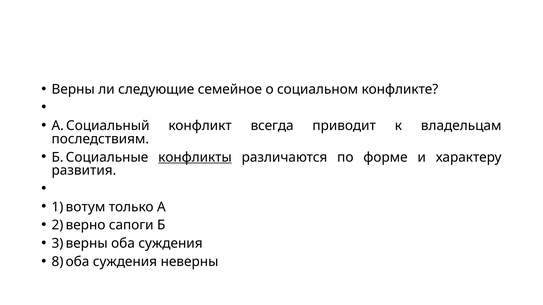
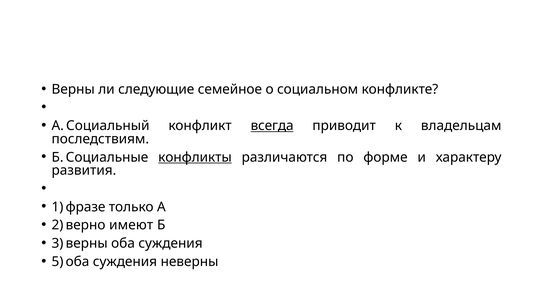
всегда underline: none -> present (272, 126)
вотум: вотум -> фразе (86, 207)
сапоги: сапоги -> имеют (131, 225)
8: 8 -> 5 (57, 262)
